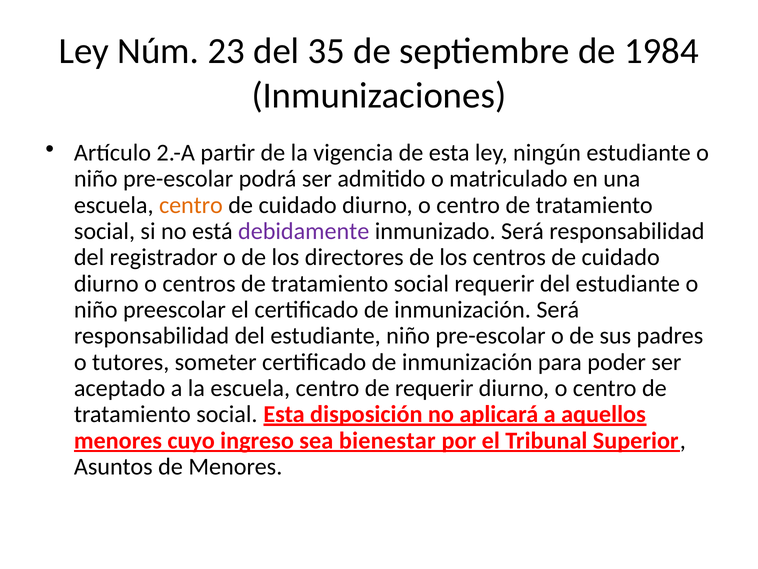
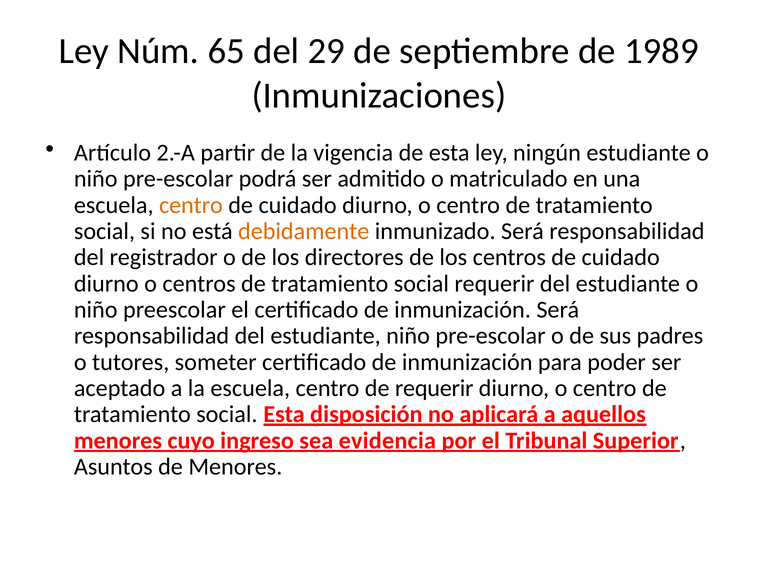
23: 23 -> 65 (226, 51)
35: 35 -> 29 (326, 51)
1984: 1984 -> 1989 (661, 51)
debidamente colour: purple -> orange (304, 231)
bienestar: bienestar -> evidencia (387, 440)
